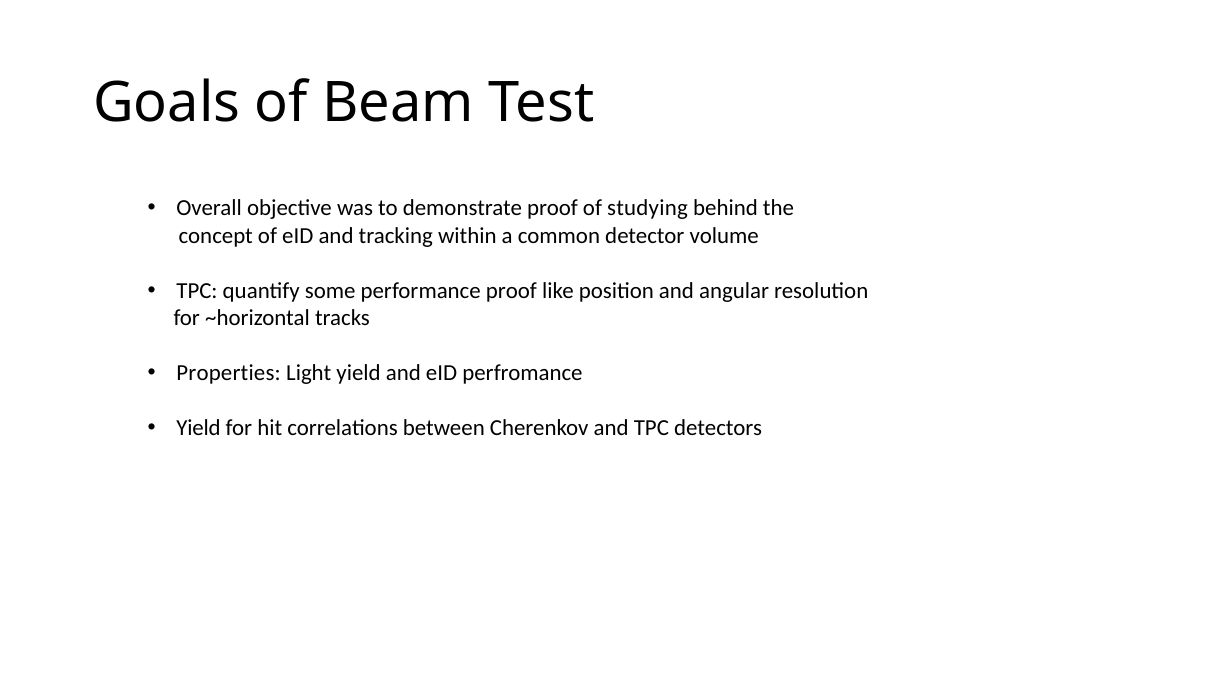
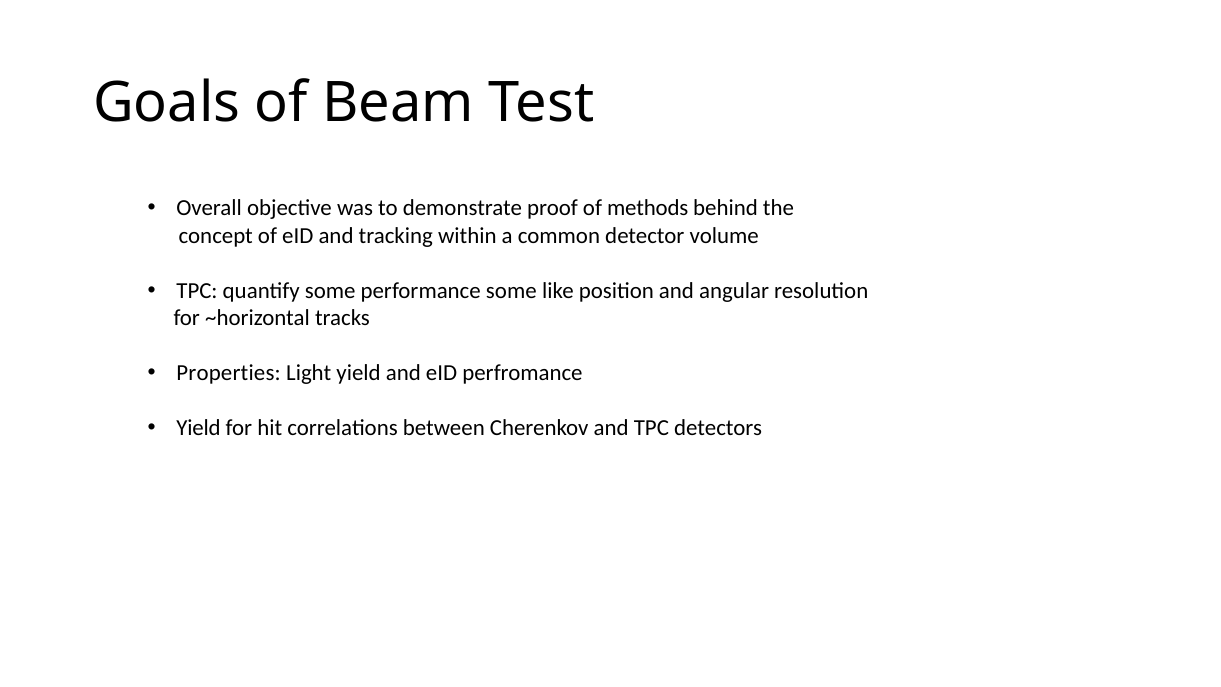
studying: studying -> methods (648, 208)
performance proof: proof -> some (511, 291)
